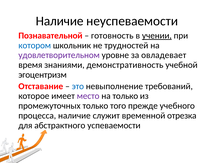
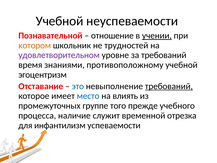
Наличие: Наличие -> Учебной (60, 21)
готовность: готовность -> отношение (112, 36)
котором colour: blue -> orange (35, 45)
за овладевает: овладевает -> требований (164, 55)
демонстративность: демонстративность -> противоположному (125, 65)
требований underline: none -> present (169, 86)
место colour: purple -> blue (88, 96)
на только: только -> влиять (125, 96)
промежуточных только: только -> группе (95, 106)
абстрактного: абстрактного -> инфантилизм (60, 125)
